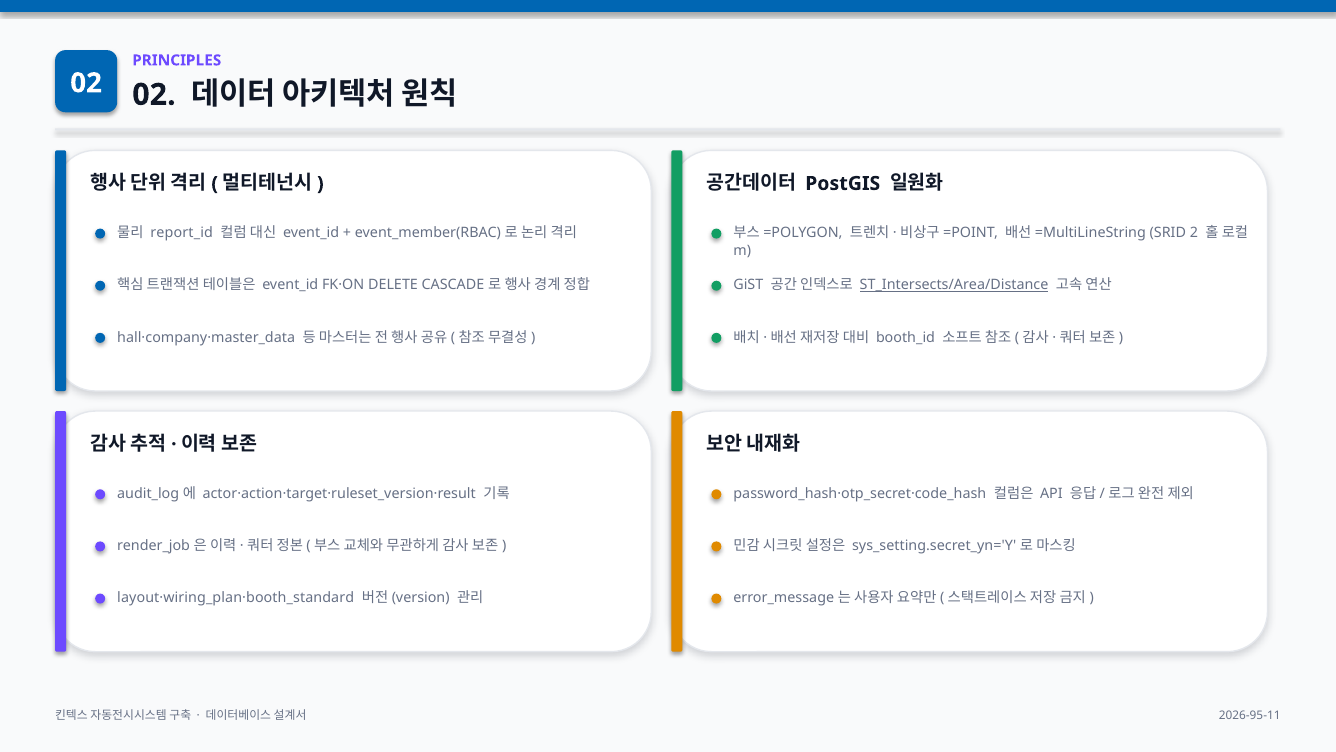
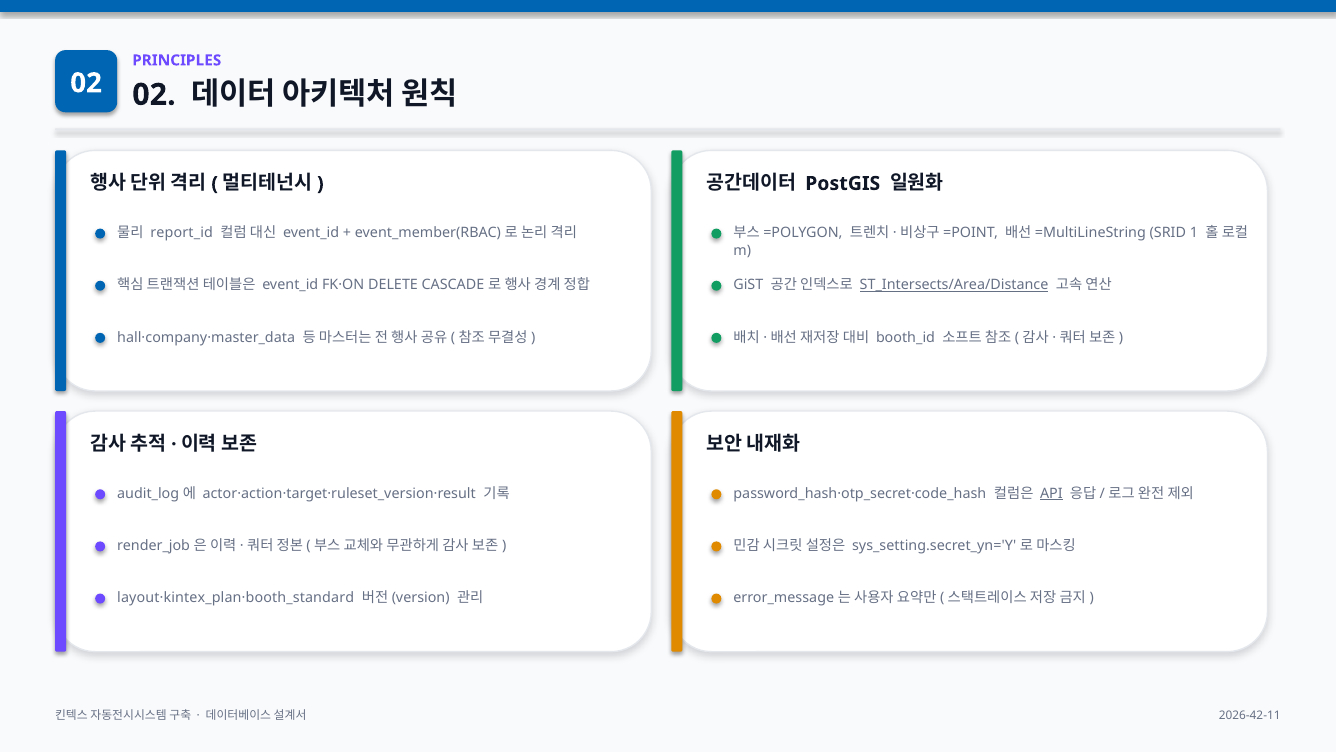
2: 2 -> 1 (1194, 233)
API underline: none -> present (1051, 493)
layout·wiring_plan·booth_standard: layout·wiring_plan·booth_standard -> layout·kintex_plan·booth_standard (236, 598)
2026-95-11: 2026-95-11 -> 2026-42-11 (1250, 715)
